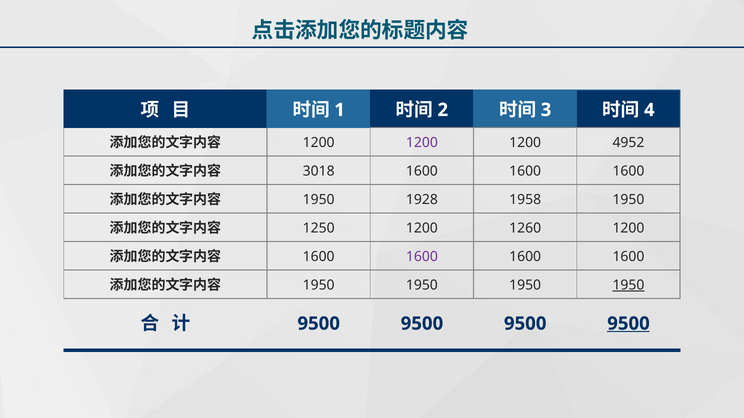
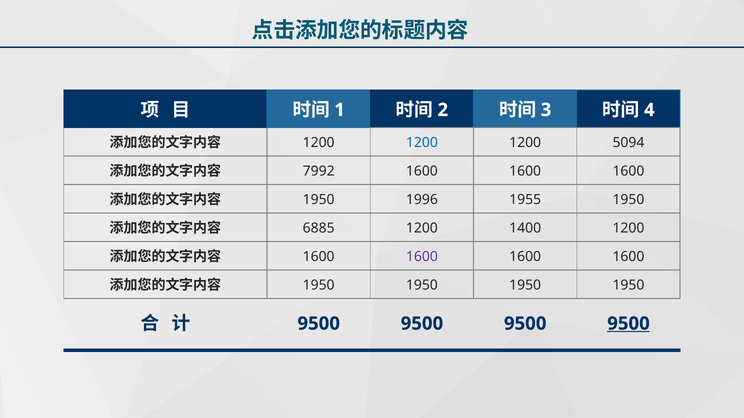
1200 colour: purple -> blue (422, 143)
4952: 4952 -> 5094 (628, 143)
3018: 3018 -> 7992 (319, 171)
1928: 1928 -> 1996 (422, 200)
1958: 1958 -> 1955 (525, 200)
1250: 1250 -> 6885 (319, 228)
1260: 1260 -> 1400 (525, 228)
1950 underline: present -> none (628, 285)
